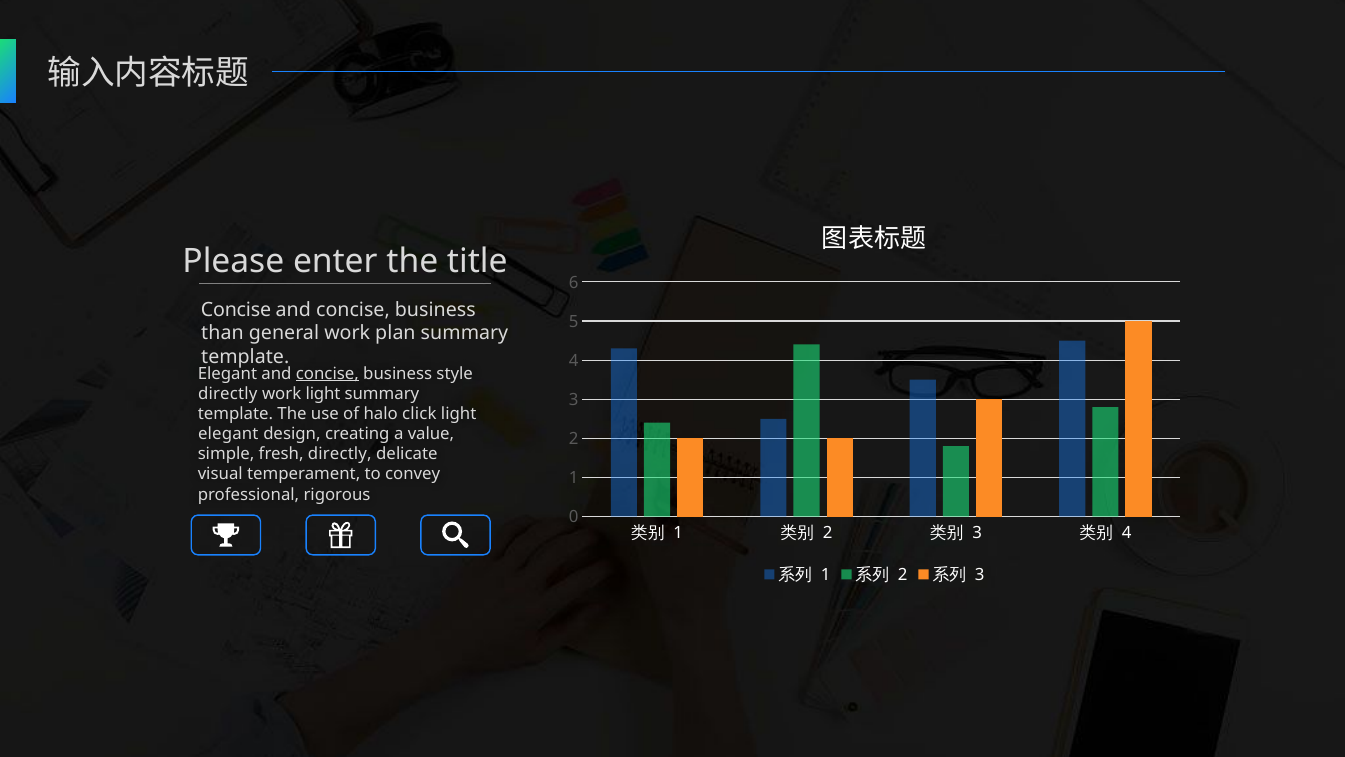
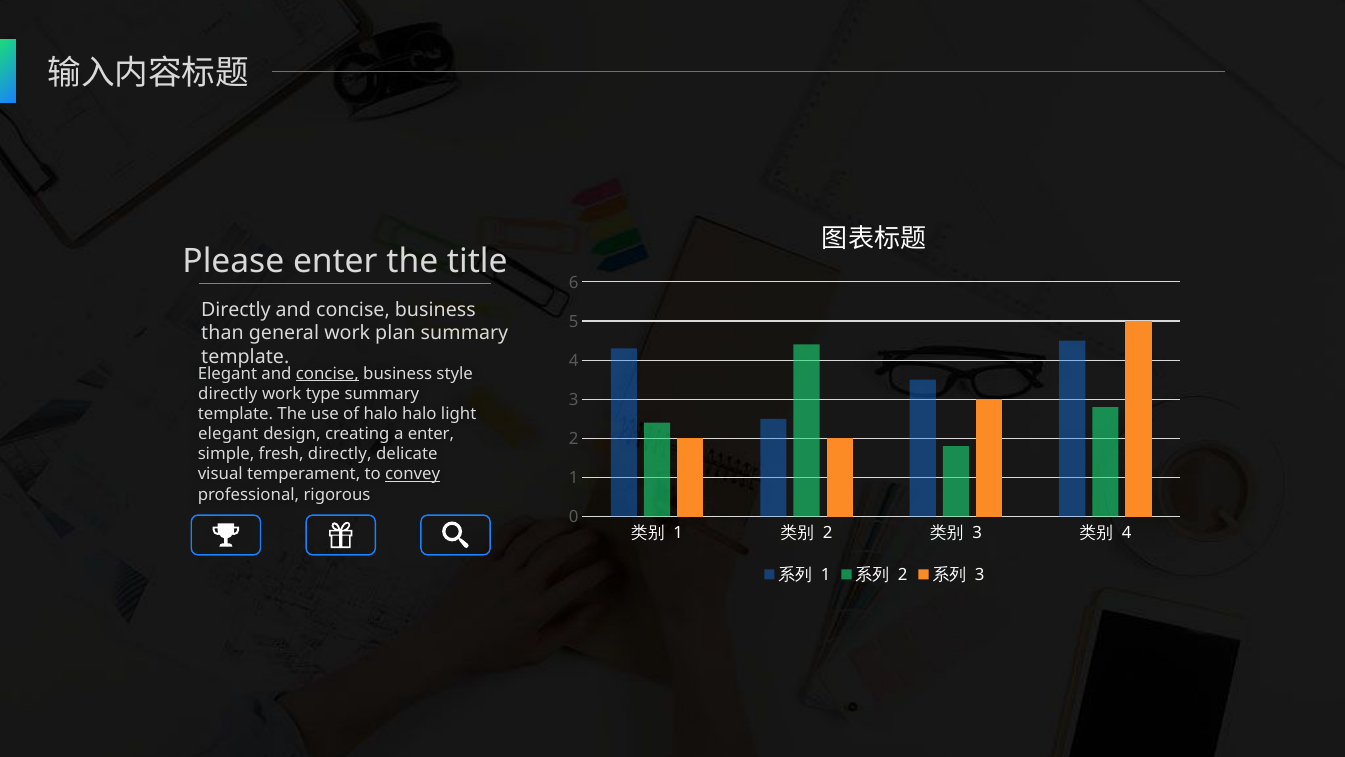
Concise: Concise -> Directly (236, 309)
work light: light -> type (323, 393)
halo click: click -> halo (419, 414)
a value: value -> enter (431, 434)
convey underline: none -> present (413, 474)
